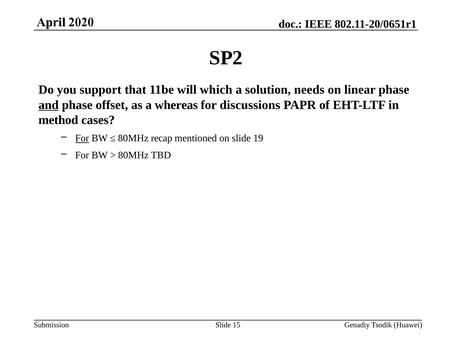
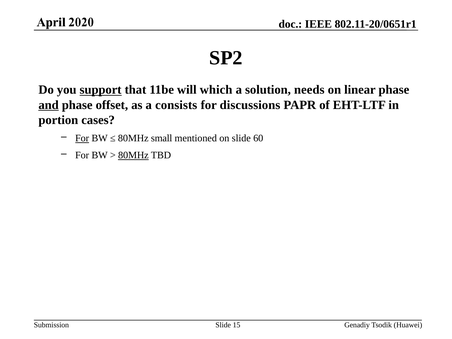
support underline: none -> present (101, 90)
whereas: whereas -> consists (176, 105)
method: method -> portion (58, 120)
recap: recap -> small (162, 138)
19: 19 -> 60 (258, 138)
80MHz underline: none -> present (133, 155)
